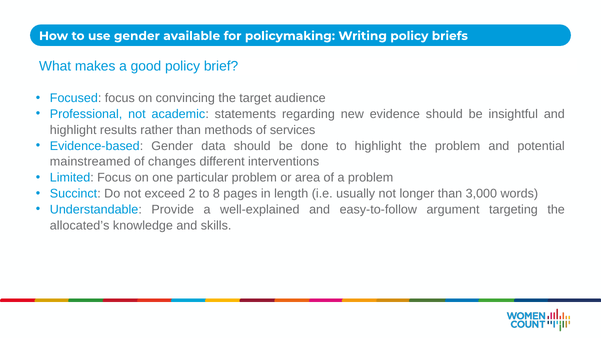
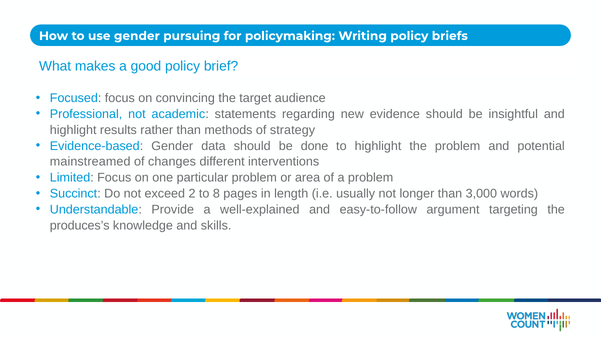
available: available -> pursuing (192, 36)
services: services -> strategy (293, 130)
allocated’s: allocated’s -> produces’s (80, 225)
